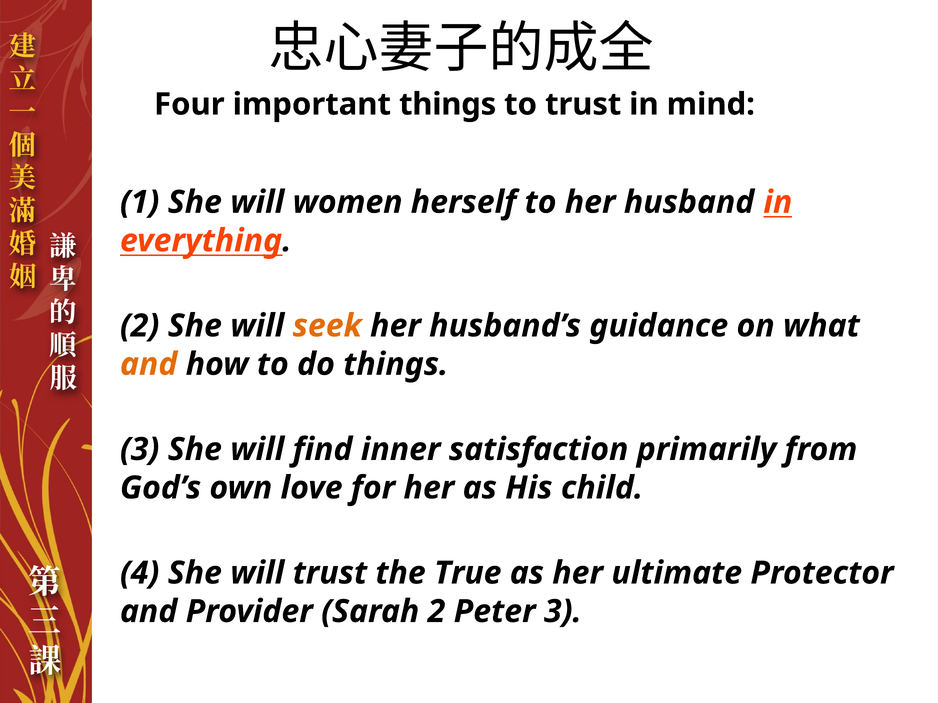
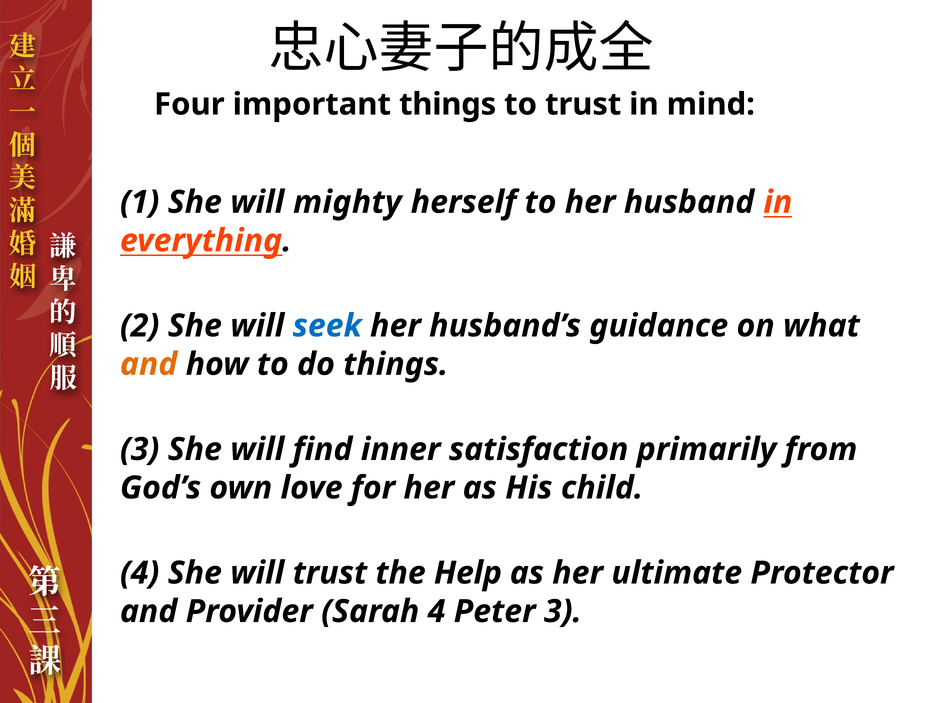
women: women -> mighty (347, 202)
seek colour: orange -> blue (327, 326)
True: True -> Help (468, 573)
Sarah 2: 2 -> 4 (437, 612)
